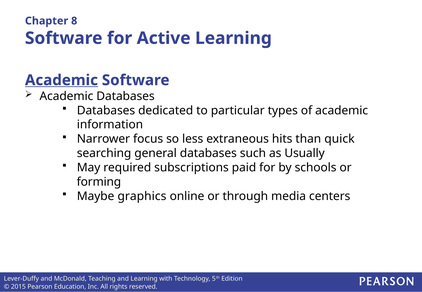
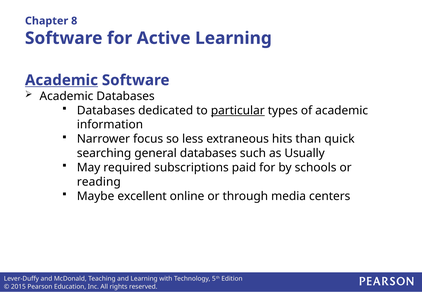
particular underline: none -> present (238, 111)
forming: forming -> reading (99, 182)
graphics: graphics -> excellent (142, 196)
